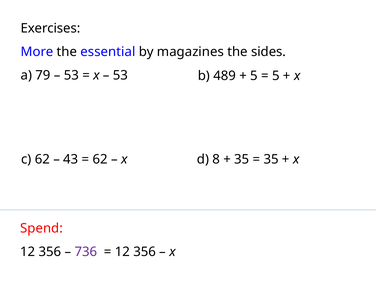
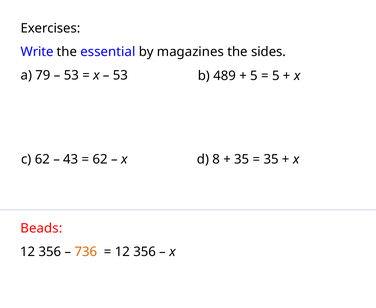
More: More -> Write (37, 52)
Spend: Spend -> Beads (41, 228)
736 colour: purple -> orange (86, 252)
